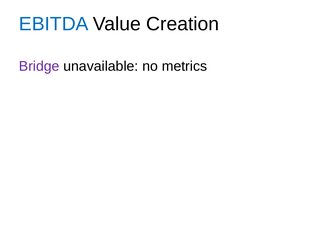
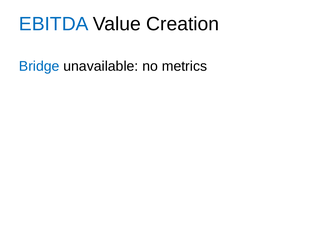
Bridge colour: purple -> blue (39, 66)
